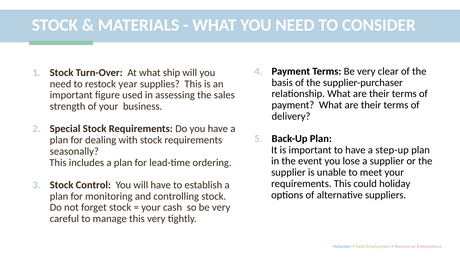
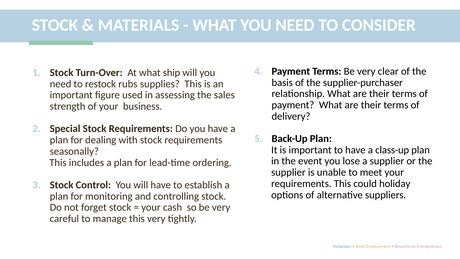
year: year -> rubs (128, 84)
step-up: step-up -> class-up (392, 150)
